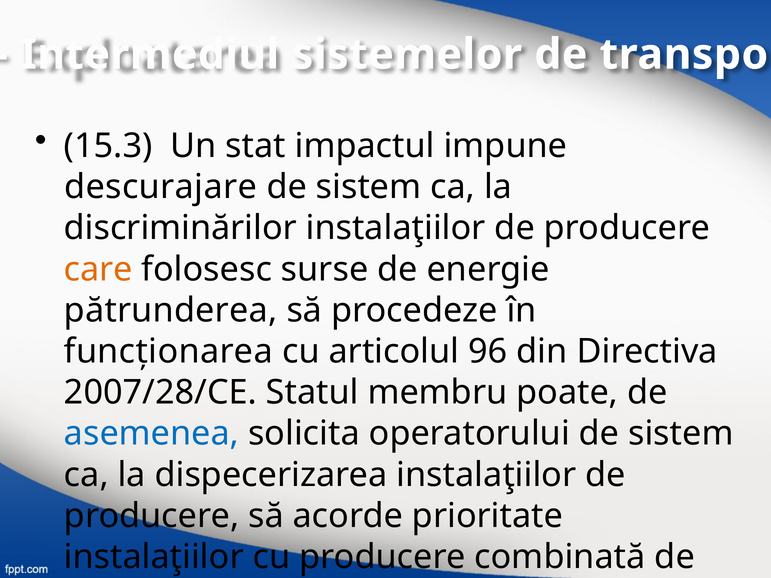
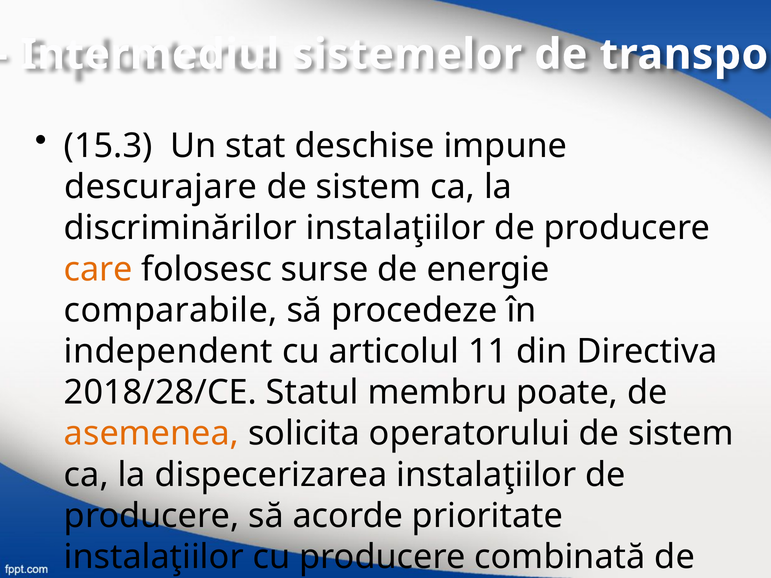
impactul: impactul -> deschise (365, 146)
pătrunderea: pătrunderea -> comparabile (171, 310)
funcţionarea: funcţionarea -> independent (168, 352)
96: 96 -> 11 (488, 352)
2007/28/CE: 2007/28/CE -> 2018/28/CE (160, 393)
asemenea colour: blue -> orange (152, 434)
